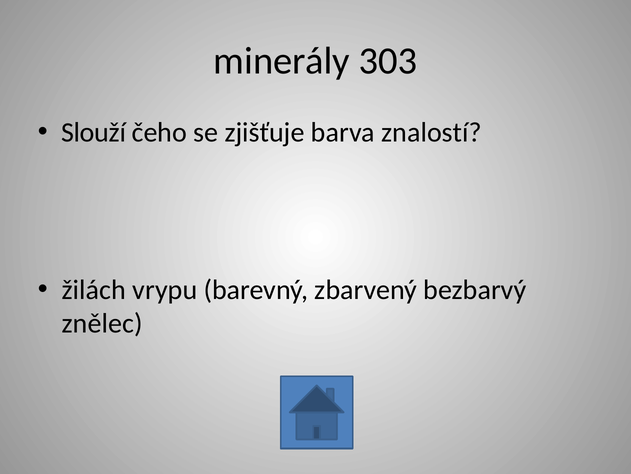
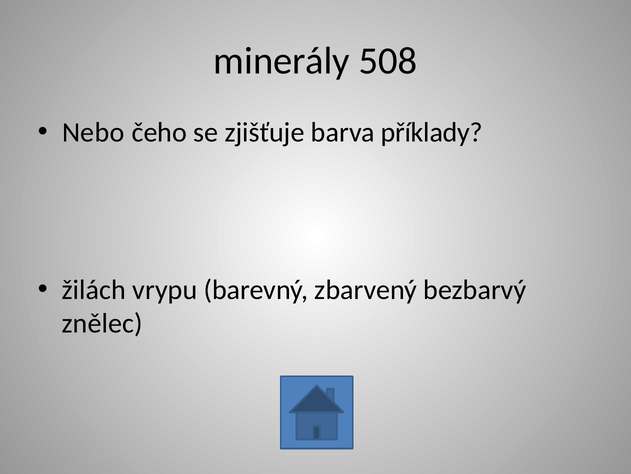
303: 303 -> 508 (388, 61)
Slouží: Slouží -> Nebo (93, 132)
znalostí: znalostí -> příklady (432, 132)
